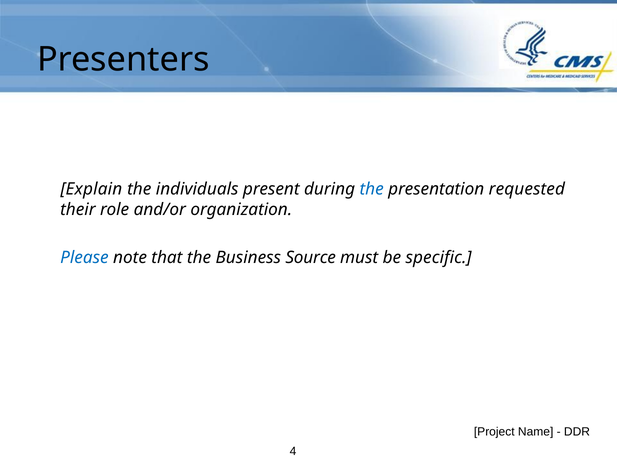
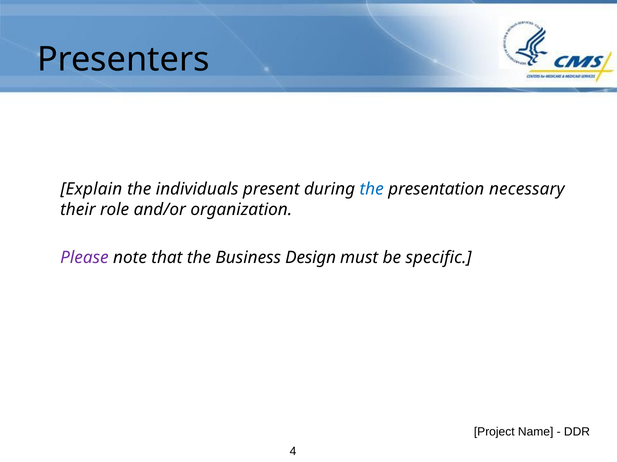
requested: requested -> necessary (527, 189)
Please colour: blue -> purple (84, 258)
Source: Source -> Design (311, 258)
